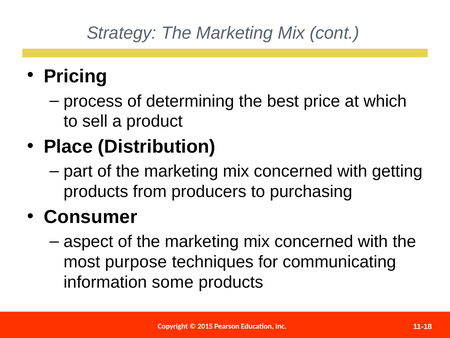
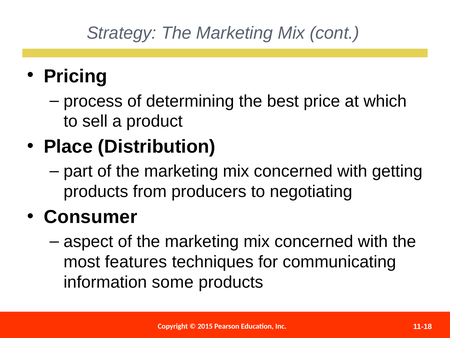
purchasing: purchasing -> negotiating (311, 191)
purpose: purpose -> features (136, 262)
